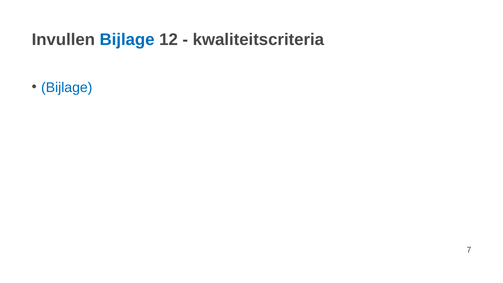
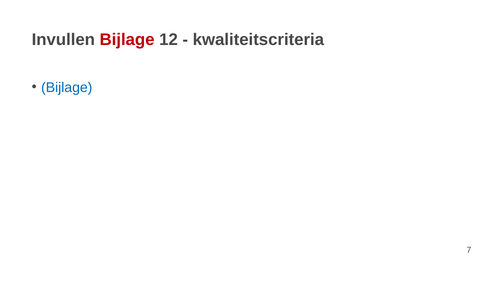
Bijlage colour: blue -> red (127, 40)
